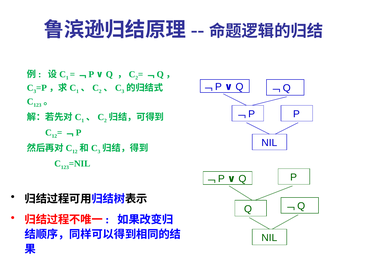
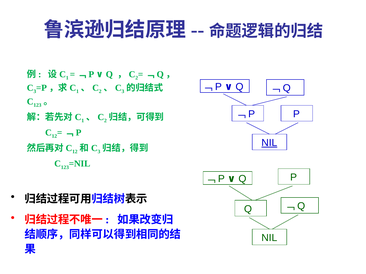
NIL underline: none -> present (269, 143)
